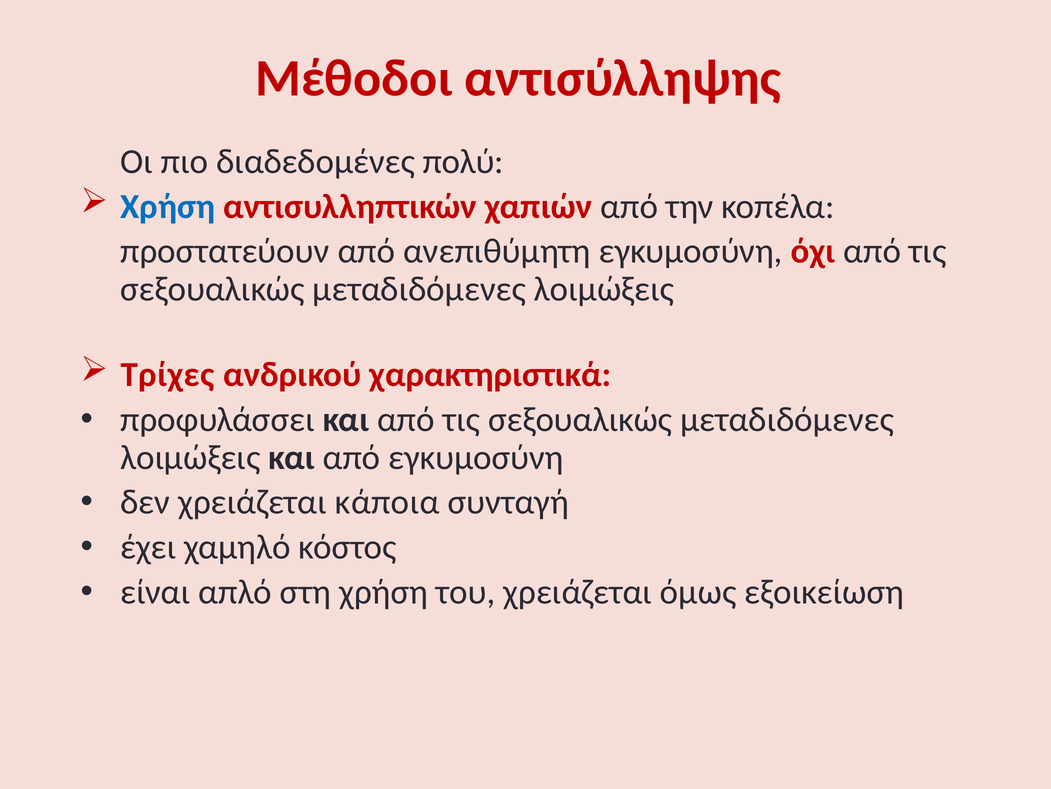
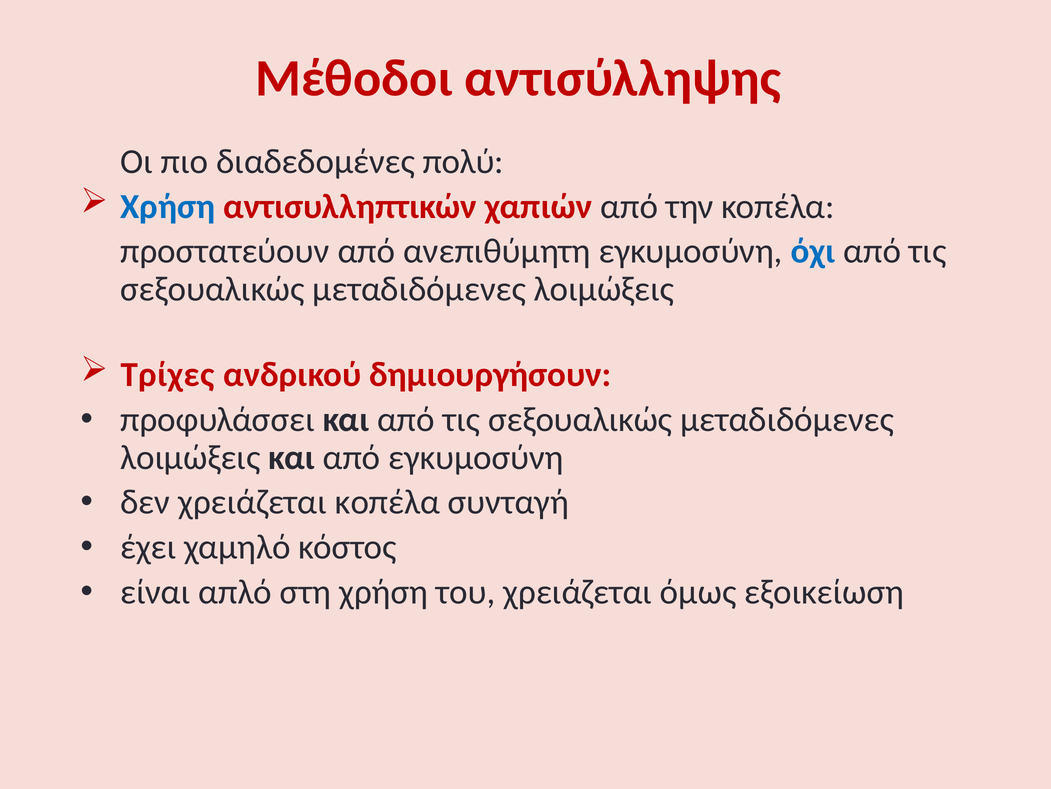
όχι colour: red -> blue (813, 251)
χαρακτηριστικά: χαρακτηριστικά -> δημιουργήσουν (490, 374)
χρειάζεται κάποια: κάποια -> κοπέλα (387, 502)
